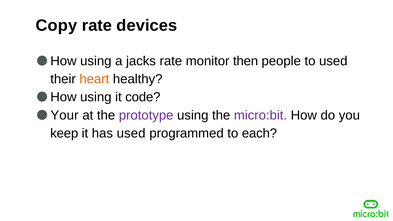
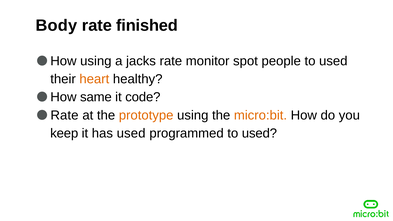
Copy: Copy -> Body (56, 25)
devices: devices -> finished (147, 25)
then: then -> spot (245, 61)
using: using -> same (96, 97)
Your: Your -> Rate (64, 115)
prototype colour: purple -> orange (146, 115)
micro:bit colour: purple -> orange (260, 115)
programmed to each: each -> used (259, 133)
